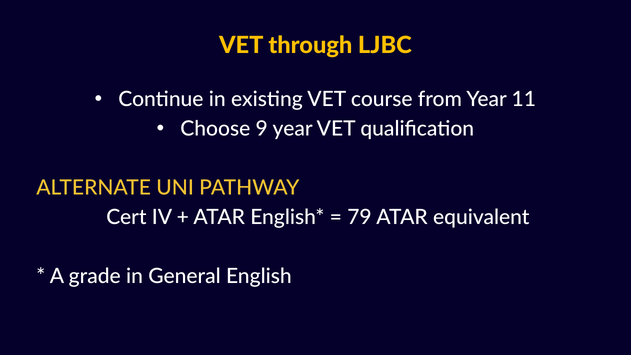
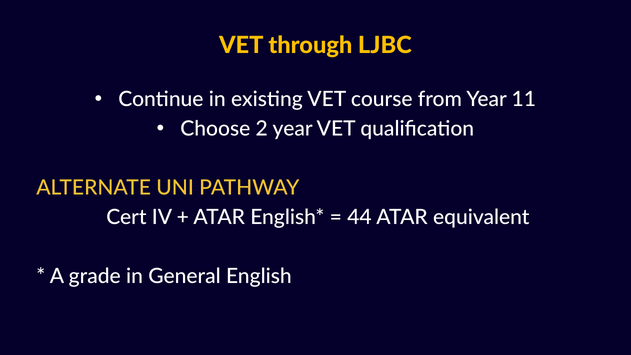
9: 9 -> 2 (262, 129)
79: 79 -> 44 (359, 217)
